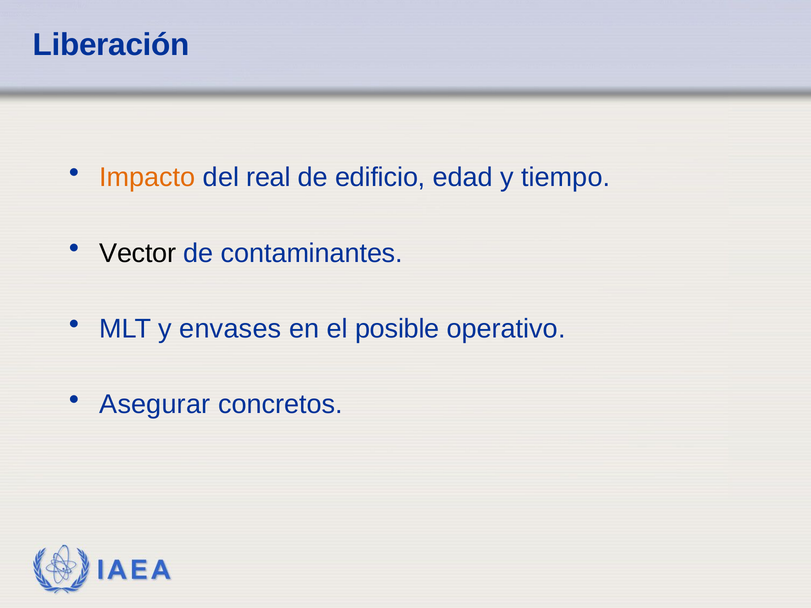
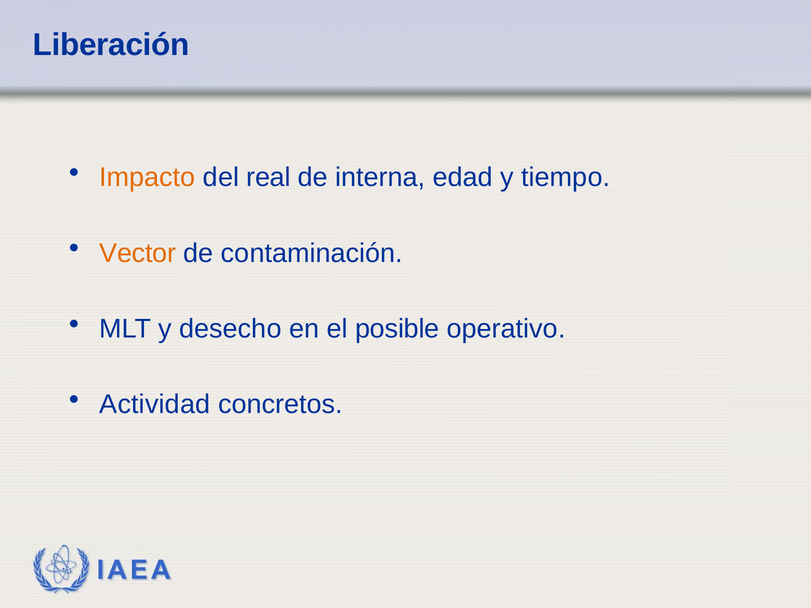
edificio: edificio -> interna (380, 178)
Vector colour: black -> orange (138, 253)
contaminantes: contaminantes -> contaminación (312, 253)
envases: envases -> desecho (230, 329)
Asegurar: Asegurar -> Actividad (155, 405)
